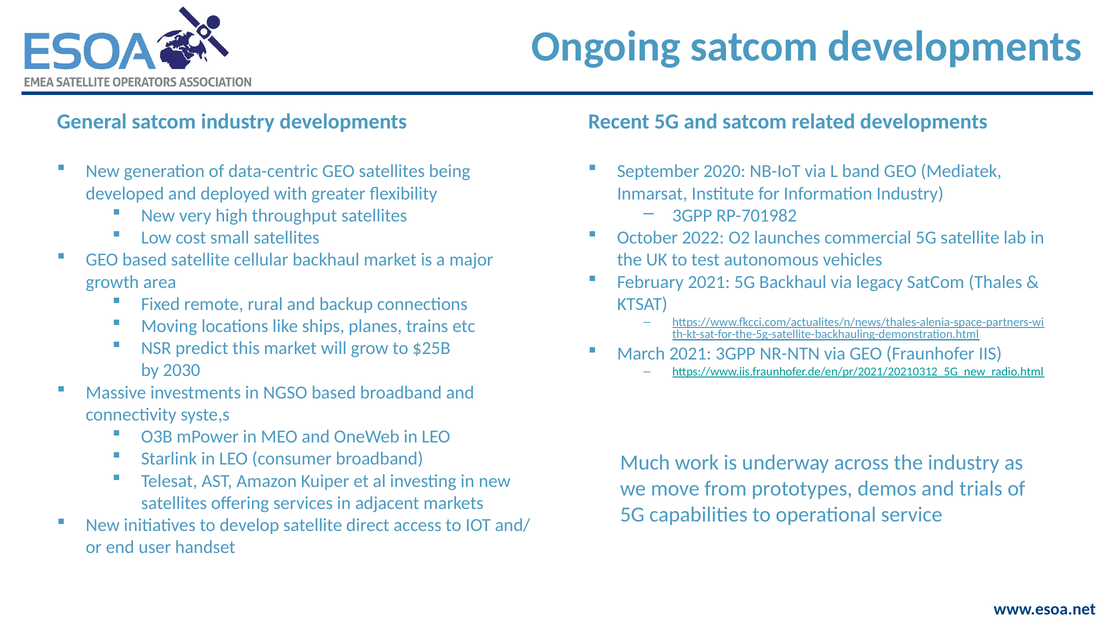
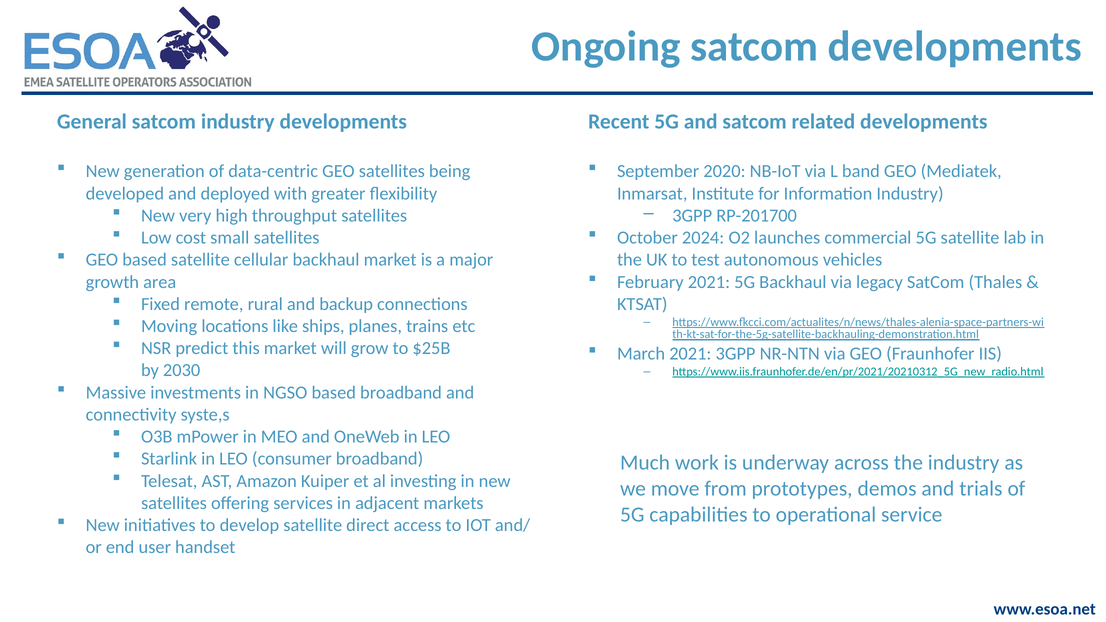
RP-701982: RP-701982 -> RP-201700 (757, 216)
2022: 2022 -> 2024 (703, 238)
